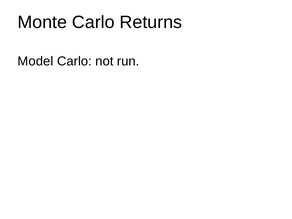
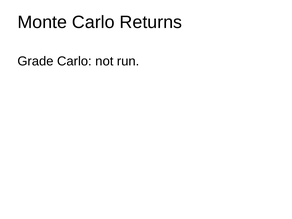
Model: Model -> Grade (36, 61)
